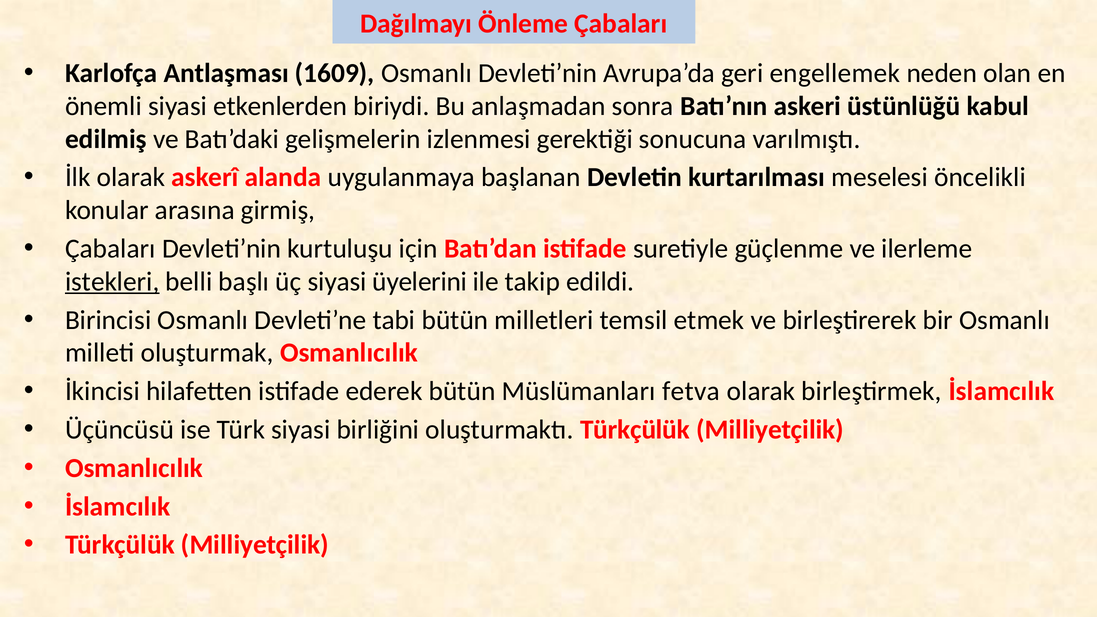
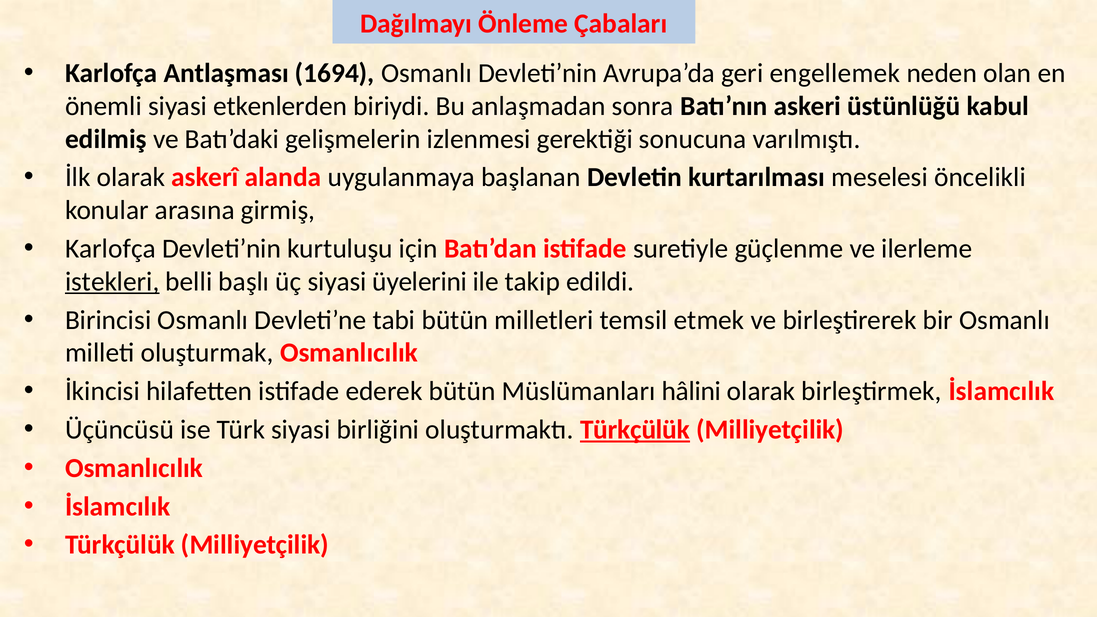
1609: 1609 -> 1694 (335, 73)
Çabaları: Çabaları -> Karlofça (110, 249)
fetva: fetva -> hâlini (691, 391)
Türkçülük underline: none -> present (635, 430)
